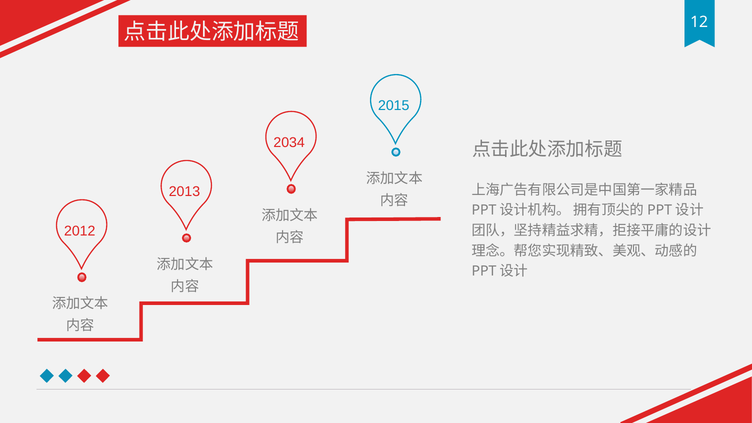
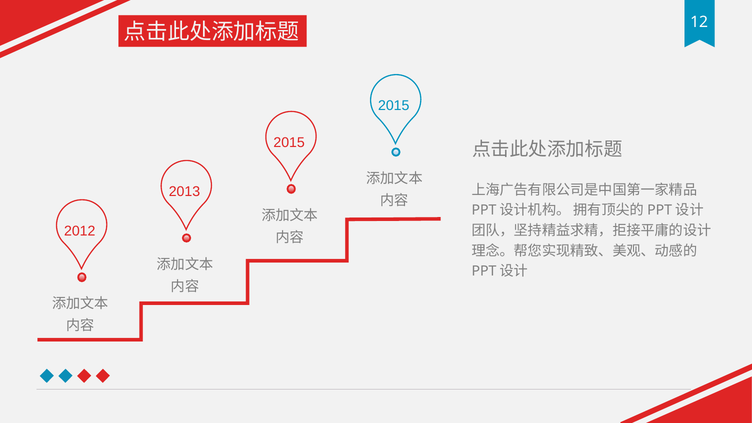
2034: 2034 -> 2015 (289, 143)
